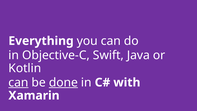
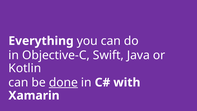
can underline: present -> none (18, 82)
